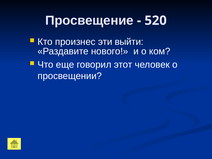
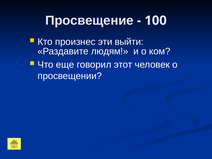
520: 520 -> 100 (156, 21)
нового: нового -> людям (110, 51)
